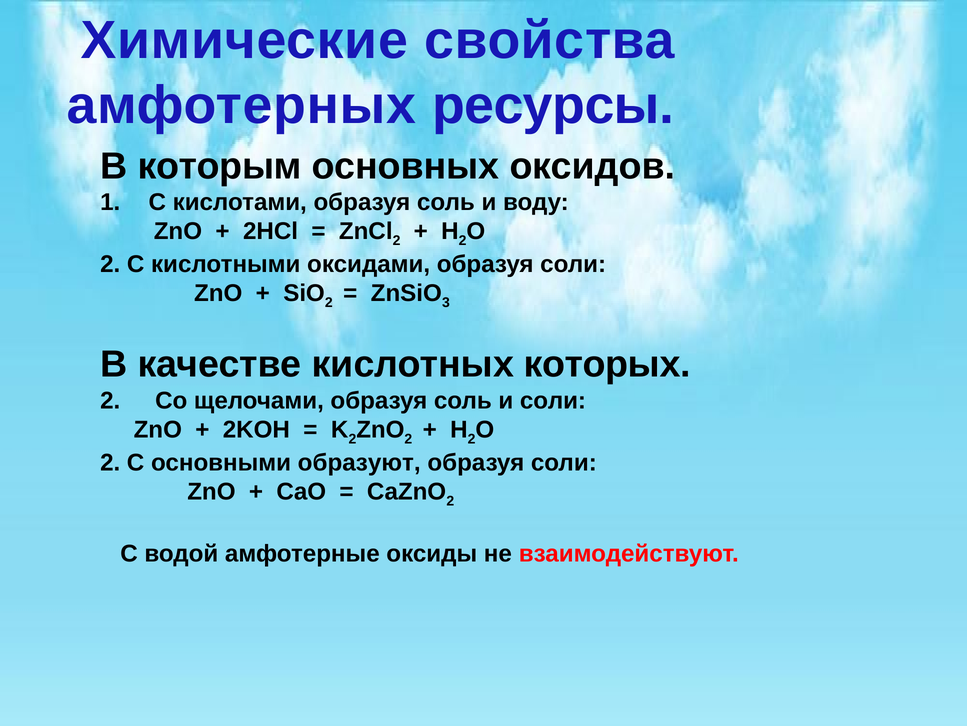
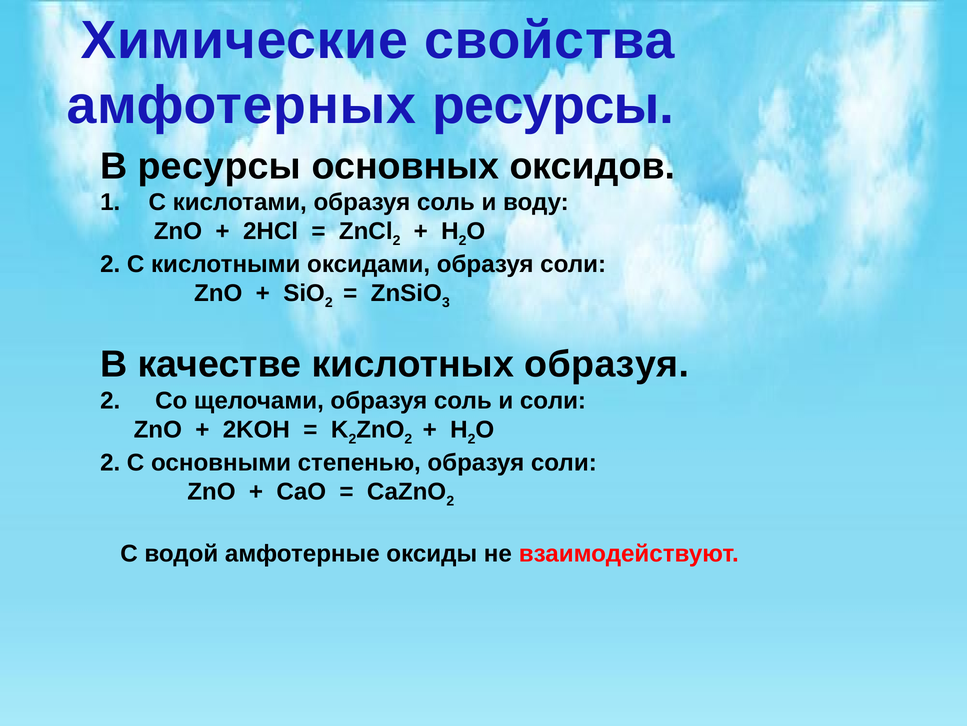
В которым: которым -> ресурсы (219, 166)
кислотных которых: которых -> образуя (607, 364)
образуют: образуют -> степенью (359, 462)
